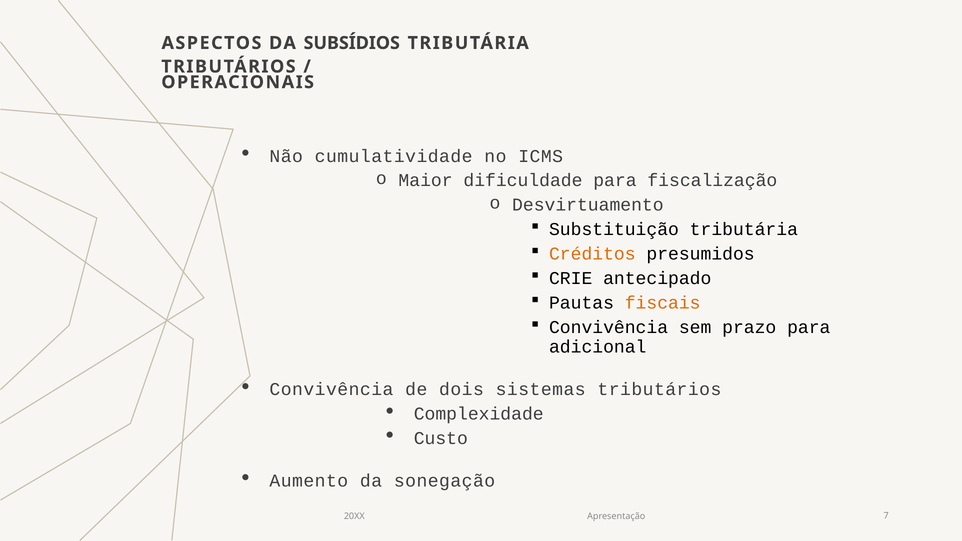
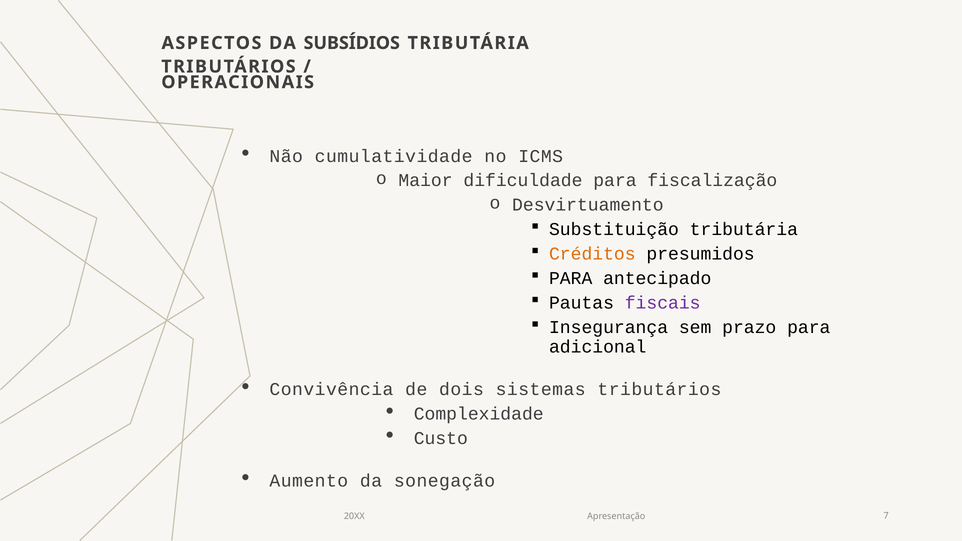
CRIE: CRIE -> PARA (571, 278)
fiscais colour: orange -> purple (663, 303)
Convivência: Convivência -> Insegurança (609, 327)
